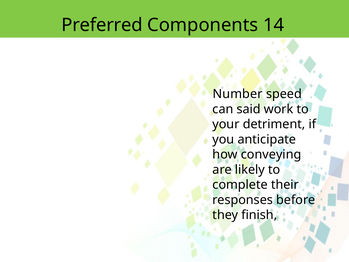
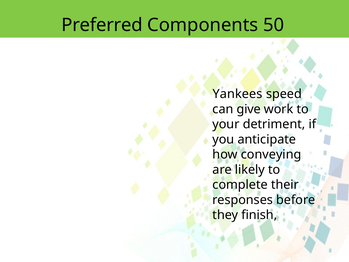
14: 14 -> 50 (274, 25)
Number: Number -> Yankees (238, 94)
said: said -> give (249, 109)
